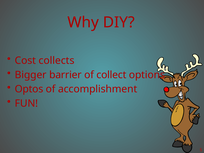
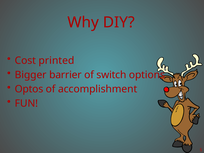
collects: collects -> printed (56, 61)
collect: collect -> switch (111, 75)
